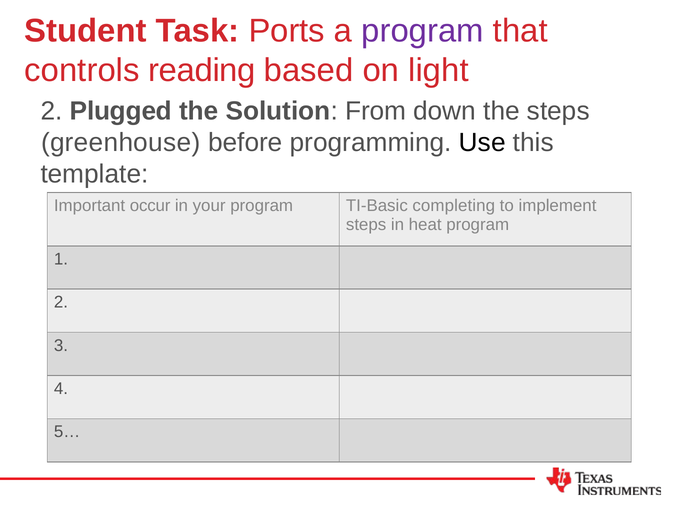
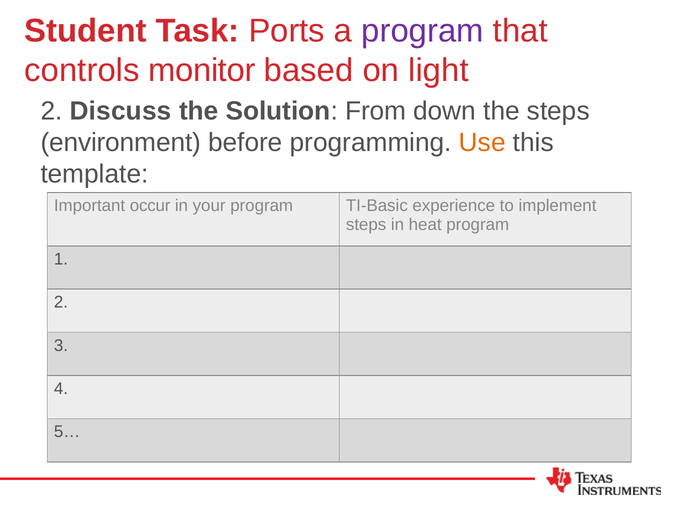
reading: reading -> monitor (202, 70)
Plugged: Plugged -> Discuss (121, 111)
greenhouse: greenhouse -> environment (121, 143)
Use colour: black -> orange (482, 143)
completing: completing -> experience (454, 206)
